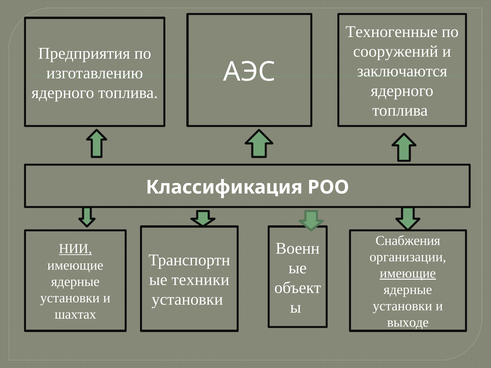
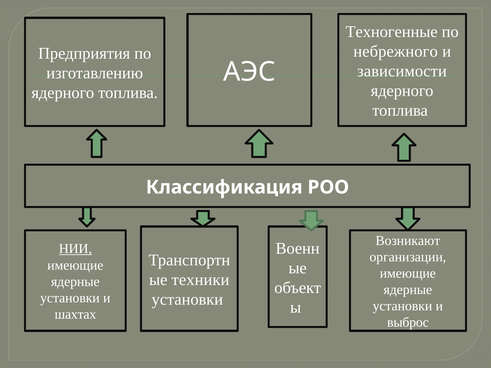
сооружений: сооружений -> небрежного (396, 52)
заключаются: заключаются -> зависимости (402, 71)
Снабжения: Снабжения -> Возникают (408, 241)
имеющие underline: present -> none (408, 274)
выходе: выходе -> выброс (408, 323)
